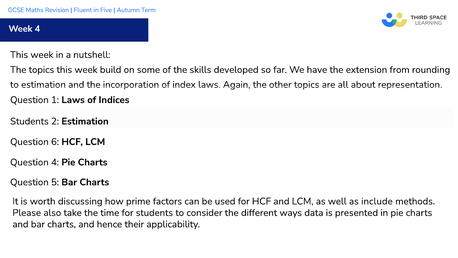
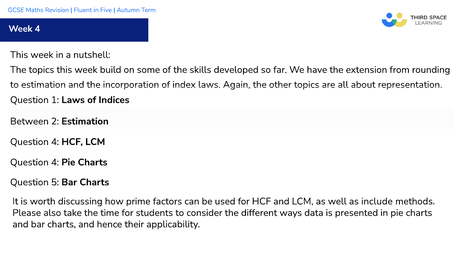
Students: Students -> Between (29, 121)
6: 6 -> 4 (55, 142)
